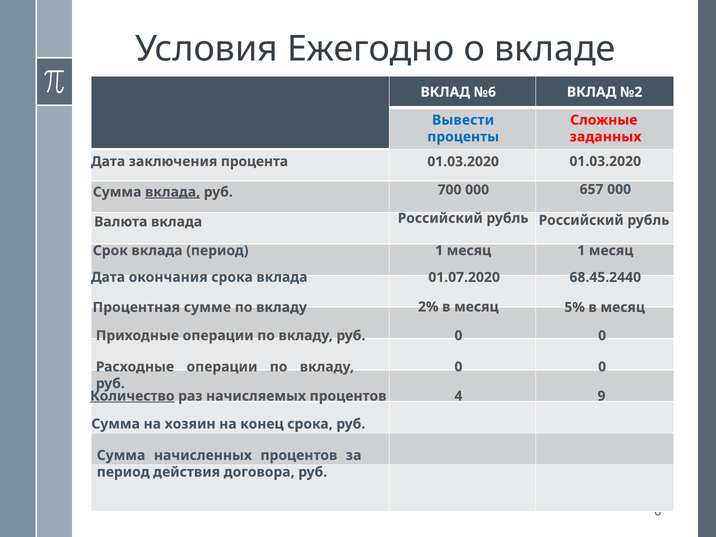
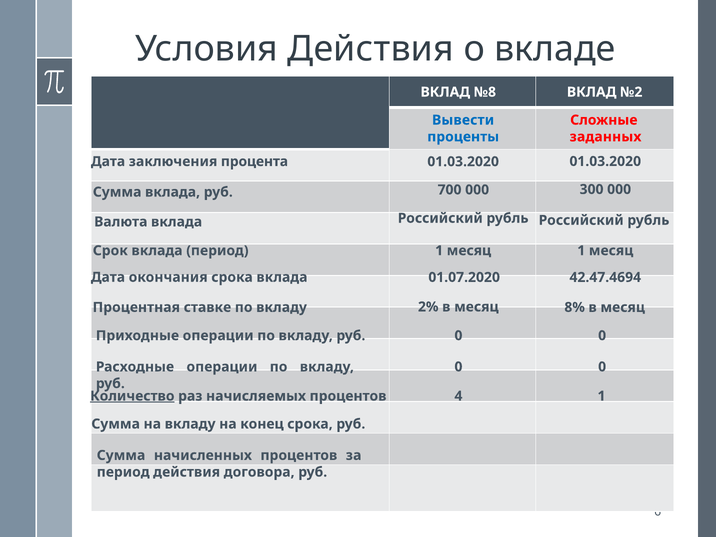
Условия Ежегодно: Ежегодно -> Действия (371, 49)
№6: №6 -> №8 (485, 92)
657: 657 -> 300 (592, 189)
вклада underline: present -> none (173, 192)
68.45.2440: 68.45.2440 -> 42.47.4694 (605, 277)
5%: 5% -> 8% (575, 307)
сумме: сумме -> ставке (207, 307)
4 9: 9 -> 1 (602, 396)
на хозяин: хозяин -> вкладу (190, 424)
